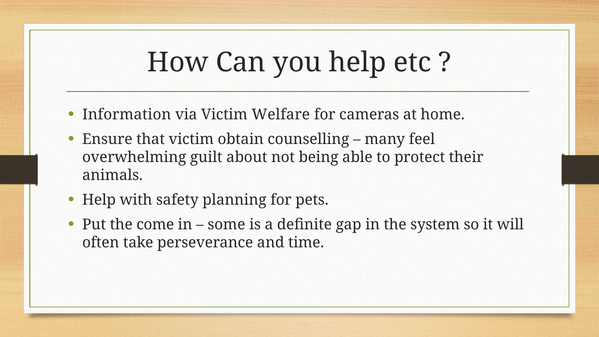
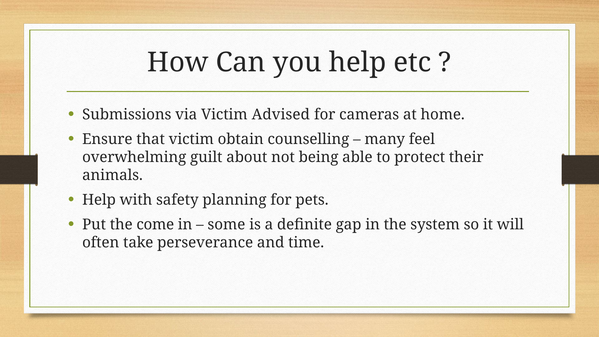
Information: Information -> Submissions (127, 115)
Welfare: Welfare -> Advised (281, 115)
